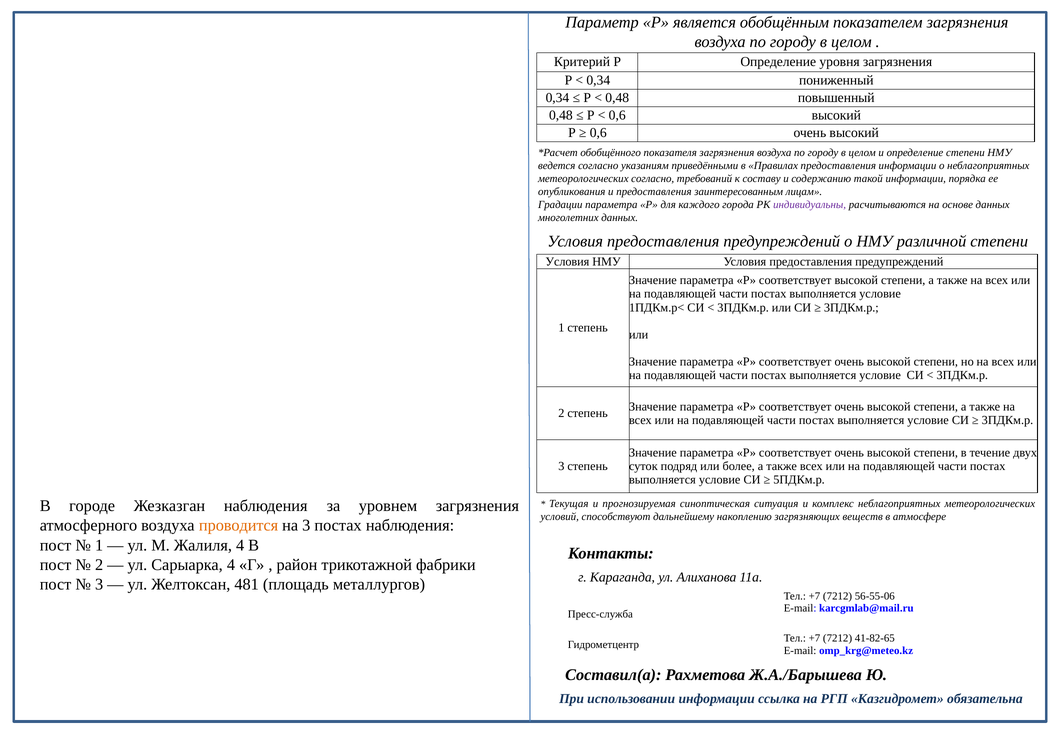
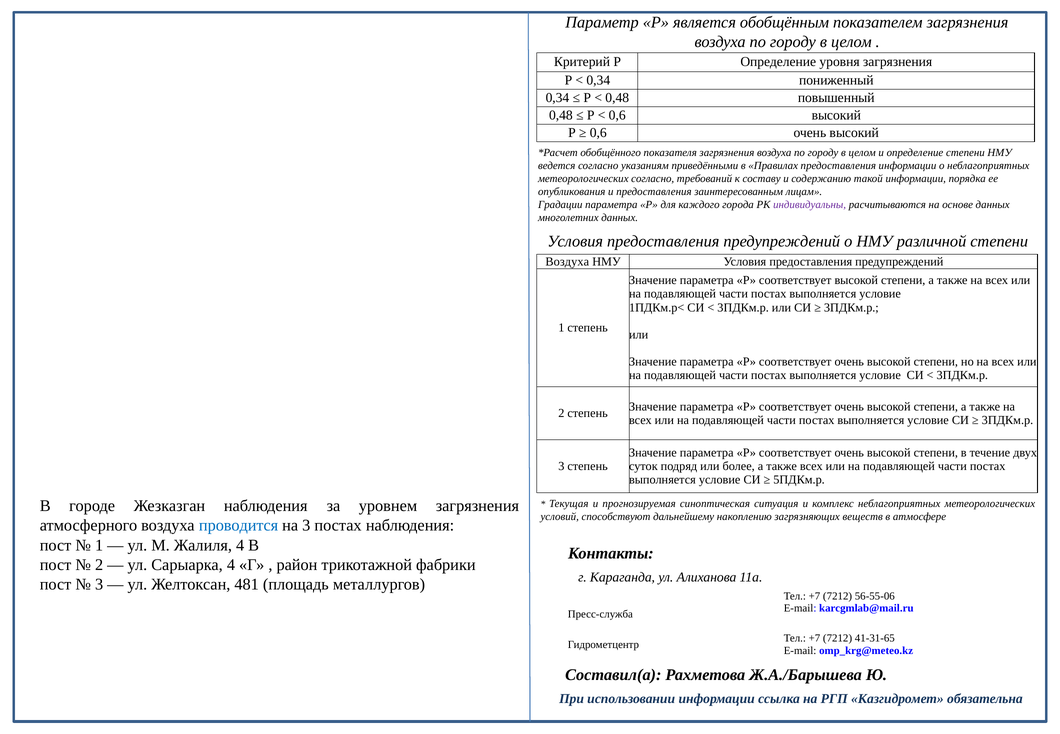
Условия: Условия -> Воздуха (567, 261)
проводится colour: orange -> blue (239, 525)
41-82-65: 41-82-65 -> 41-31-65 (875, 638)
